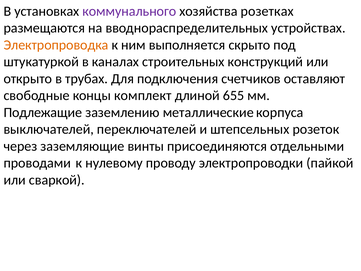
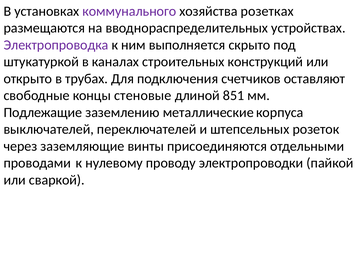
Электропроводка colour: orange -> purple (56, 45)
комплект: комплект -> стеновые (143, 95)
655: 655 -> 851 (234, 95)
